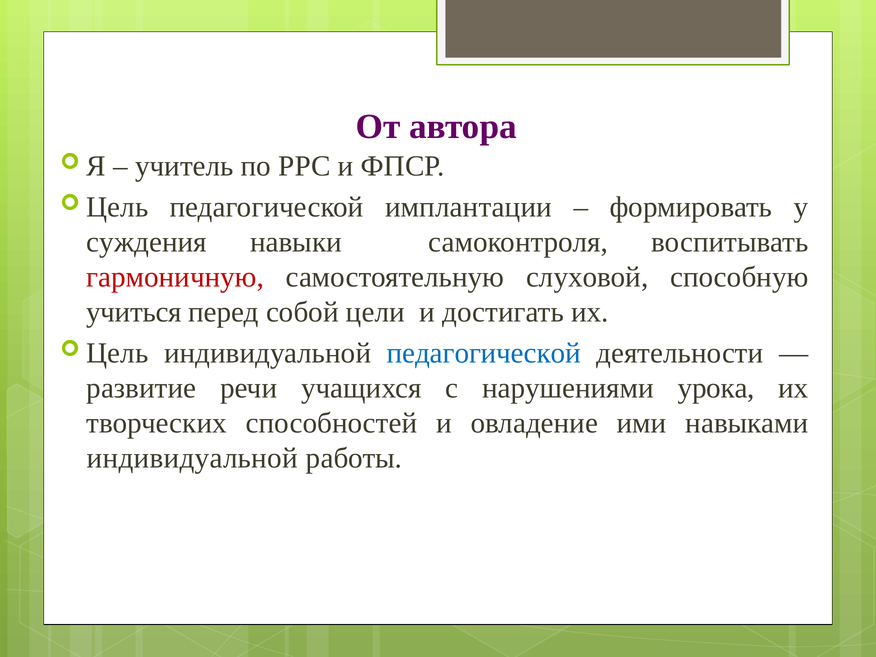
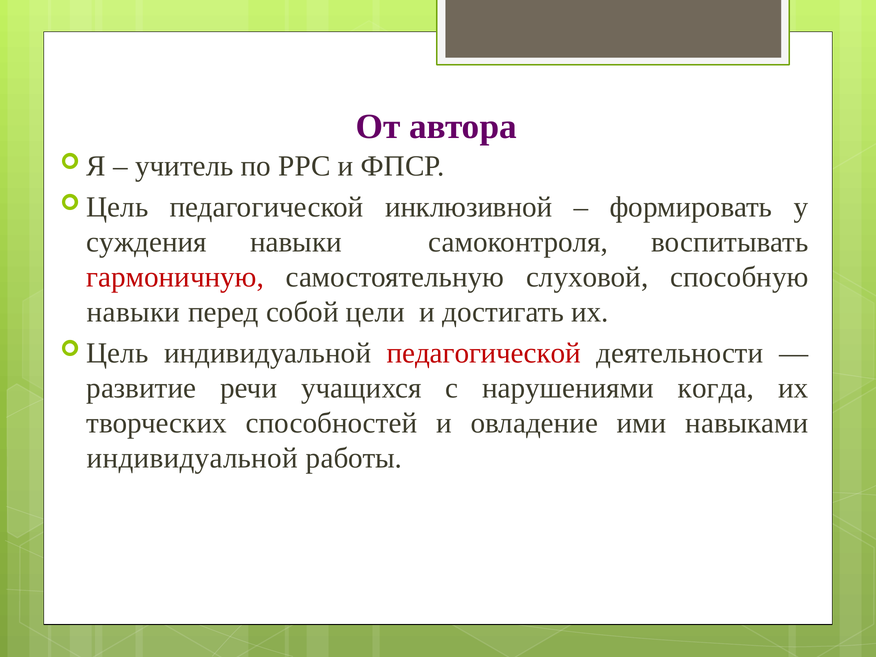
имплантации: имплантации -> инклюзивной (469, 207)
учиться: учиться -> навыки (134, 312)
педагогической colour: blue -> red (484, 353)
урока: урока -> когда (716, 388)
